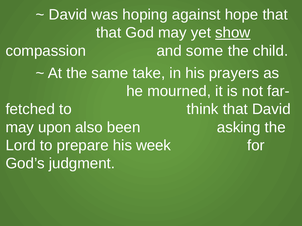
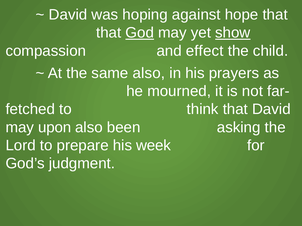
God underline: none -> present (140, 33)
some: some -> effect (205, 51)
same take: take -> also (149, 73)
